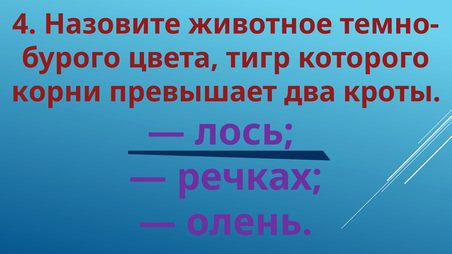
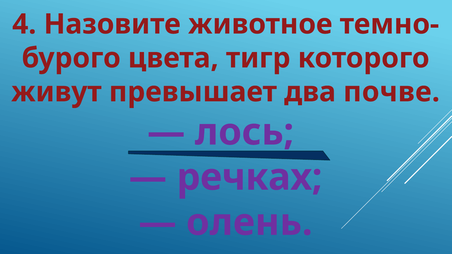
корни: корни -> живут (56, 92)
кроты: кроты -> почве (392, 92)
